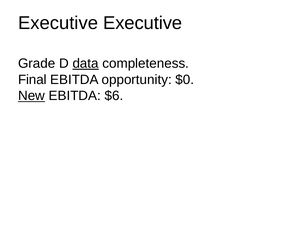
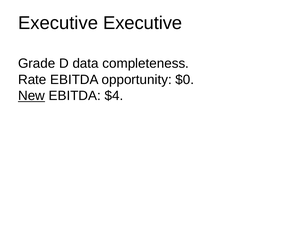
data underline: present -> none (86, 63)
Final: Final -> Rate (32, 79)
$6: $6 -> $4 (114, 96)
